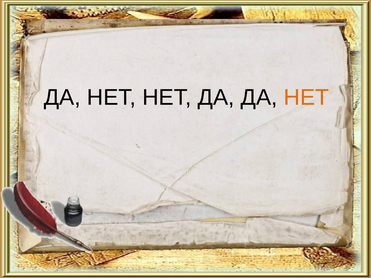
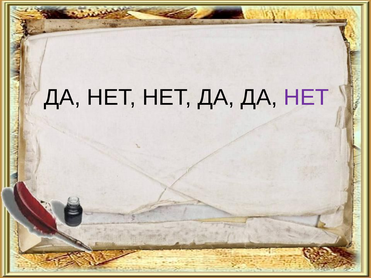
НЕТ colour: orange -> purple (306, 97)
